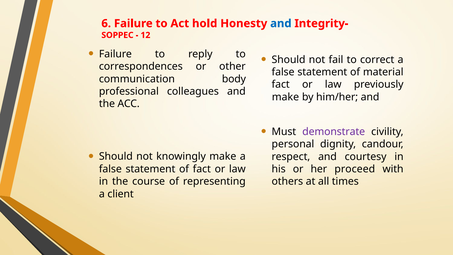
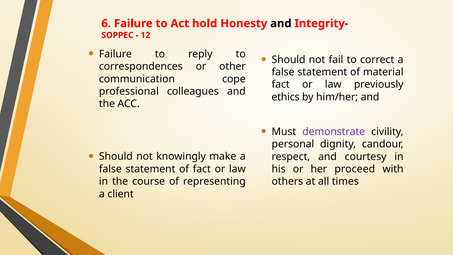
and colour: blue -> black (281, 23)
body: body -> cope (234, 79)
make: make -> ethics (286, 97)
